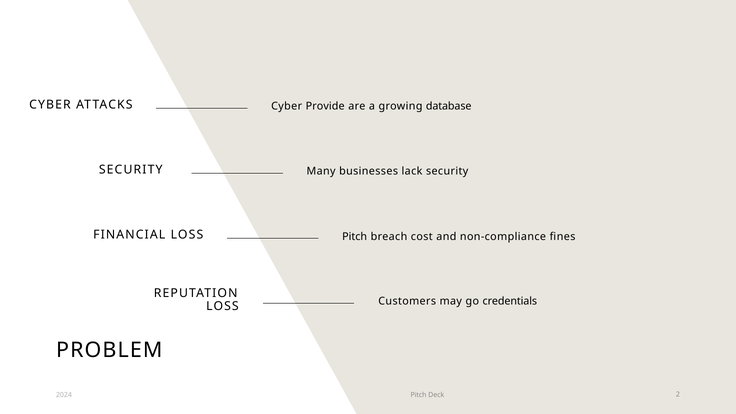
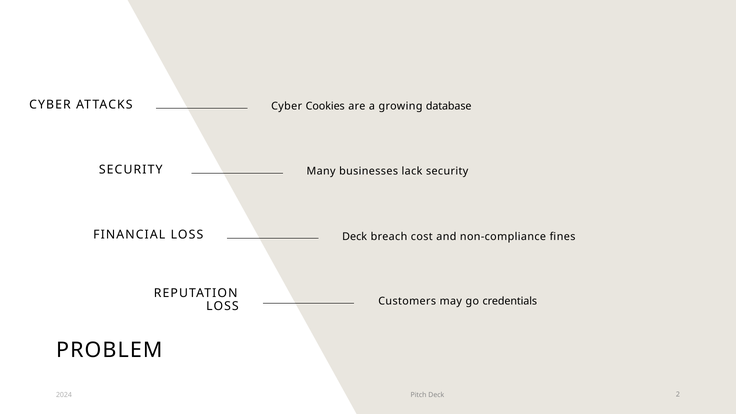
Provide: Provide -> Cookies (325, 106)
Pitch: Pitch -> Deck (355, 237)
